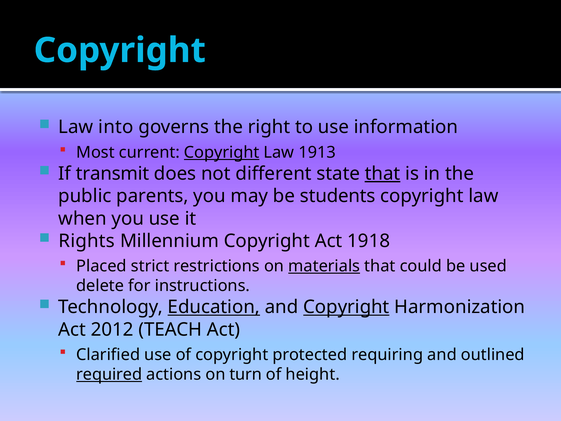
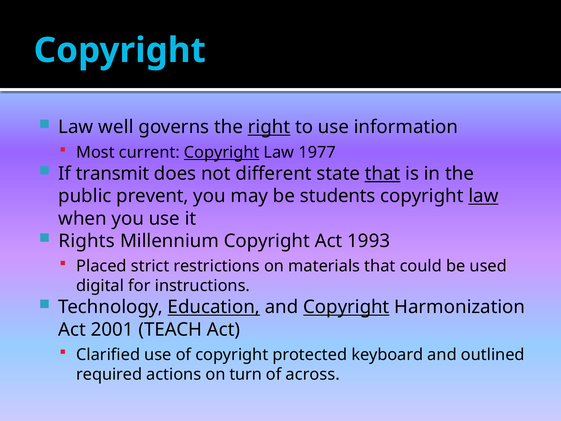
into: into -> well (116, 127)
right underline: none -> present (269, 127)
1913: 1913 -> 1977 (317, 152)
parents: parents -> prevent (152, 196)
law underline: none -> present (483, 196)
1918: 1918 -> 1993 (369, 241)
materials underline: present -> none (324, 266)
delete: delete -> digital (100, 286)
2012: 2012 -> 2001 (112, 329)
requiring: requiring -> keyboard (387, 355)
required underline: present -> none (109, 374)
height: height -> across (313, 374)
